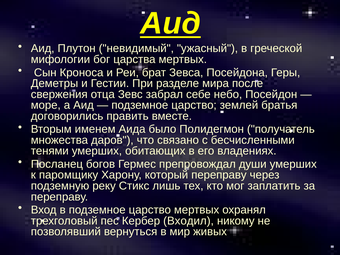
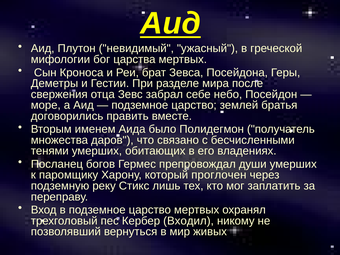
который переправу: переправу -> проглочен (219, 175)
